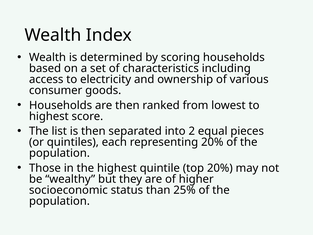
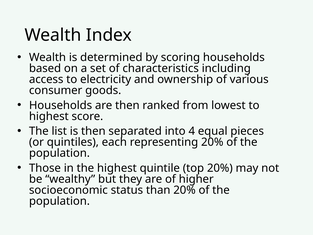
2: 2 -> 4 (192, 131)
than 25%: 25% -> 20% (184, 190)
